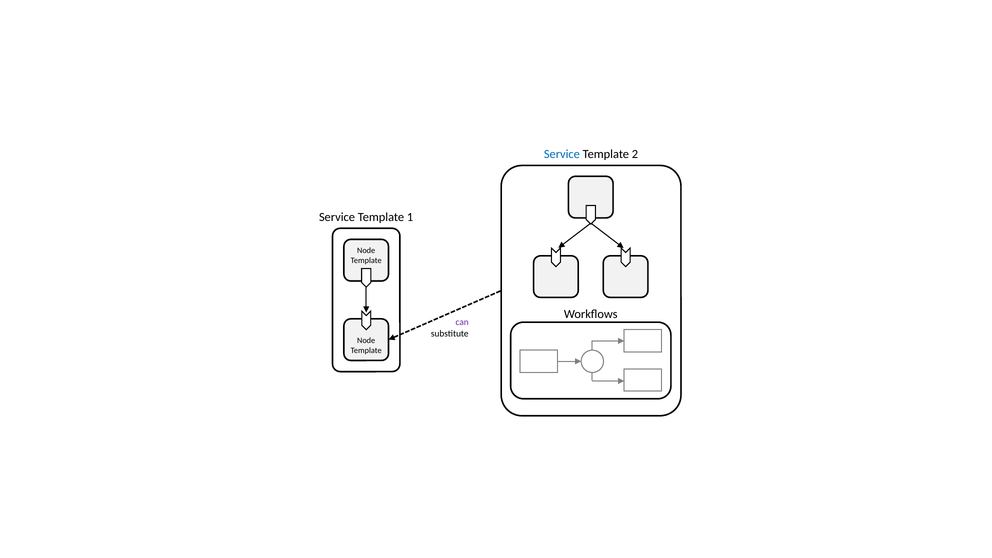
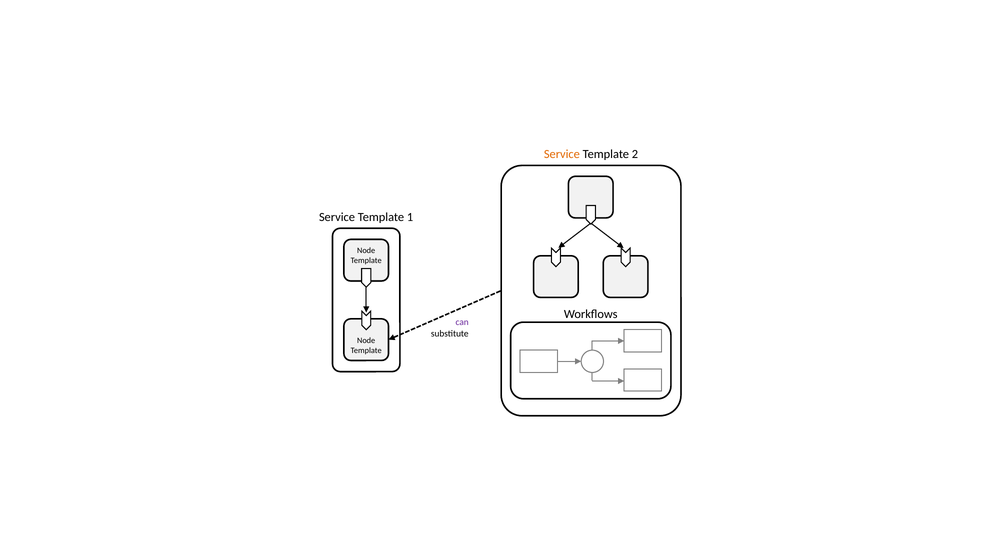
Service colour: blue -> orange (562, 154)
